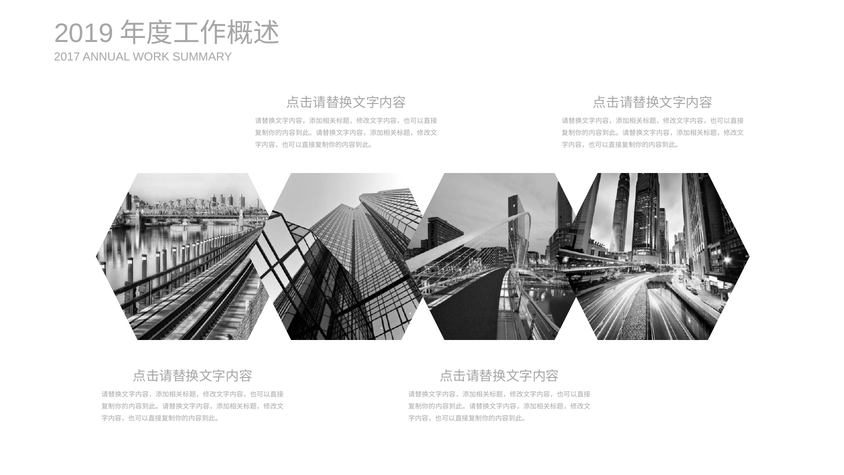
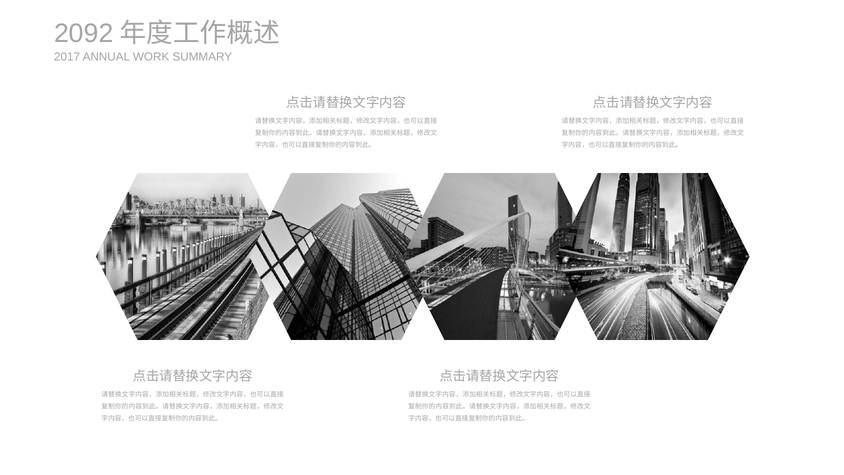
2019: 2019 -> 2092 (84, 33)
